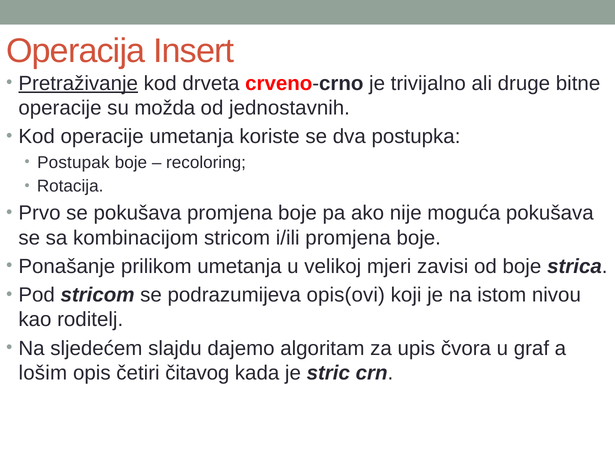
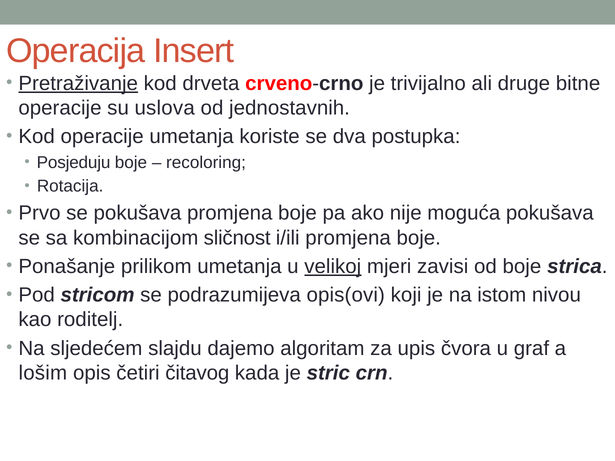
možda: možda -> uslova (165, 108)
Postupak: Postupak -> Posjeduju (74, 162)
kombinacijom stricom: stricom -> sličnost (237, 238)
velikoj underline: none -> present (333, 267)
